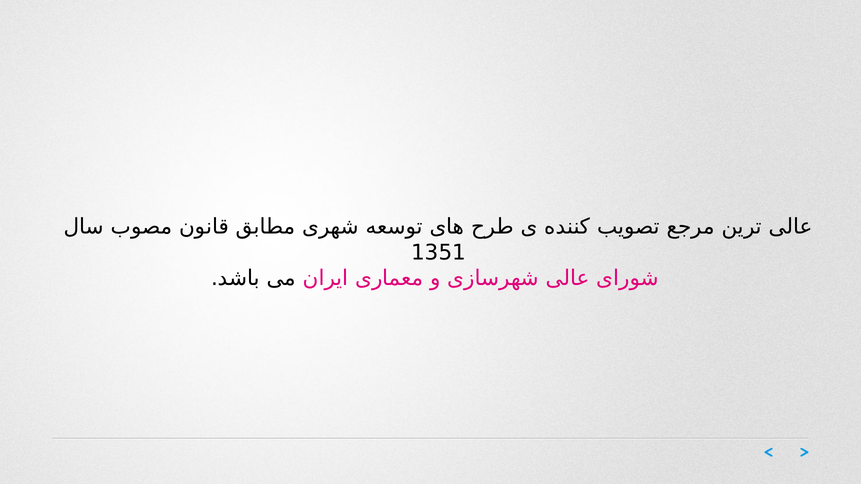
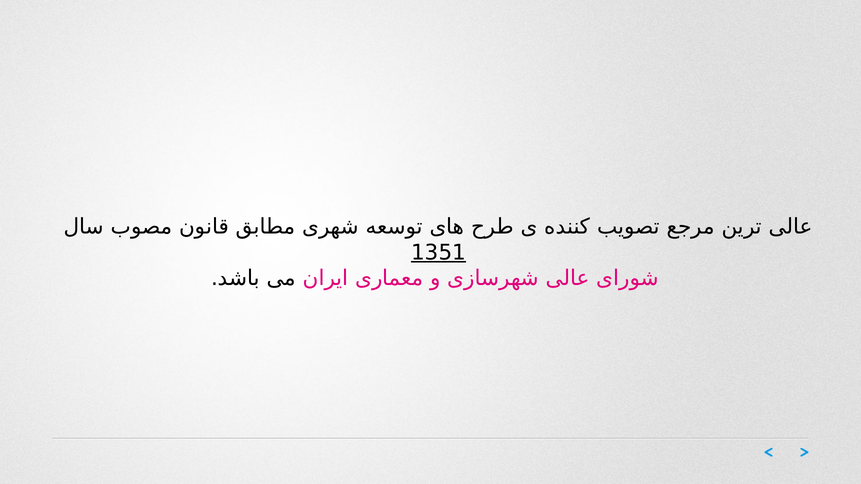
1351 underline: none -> present (439, 253)
